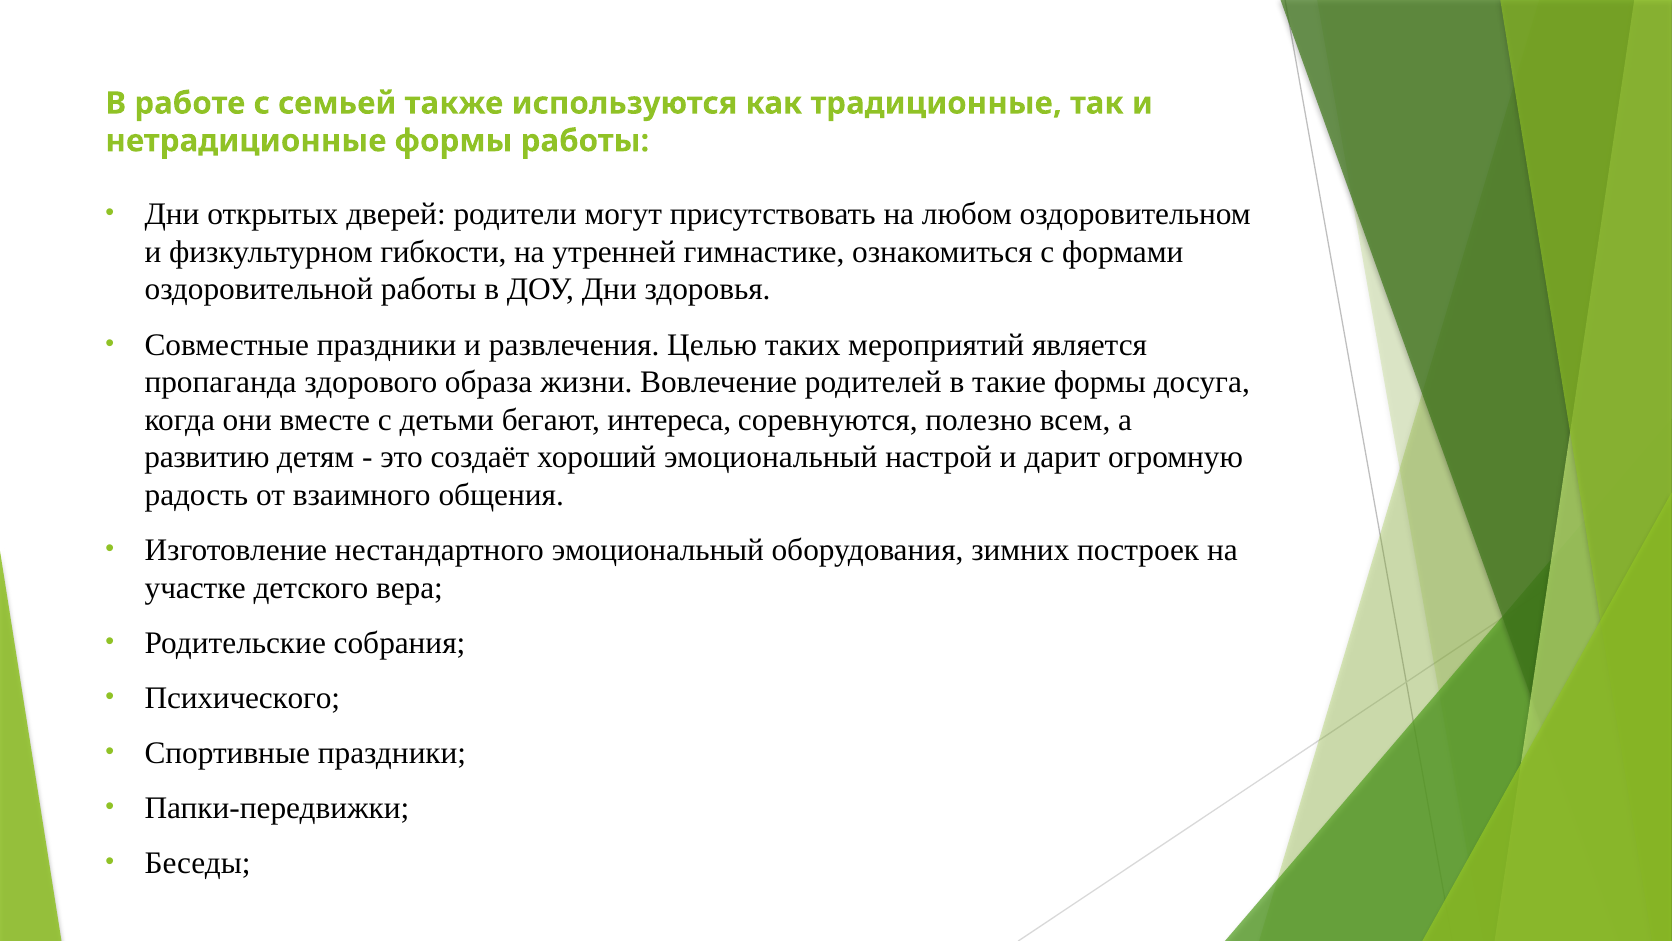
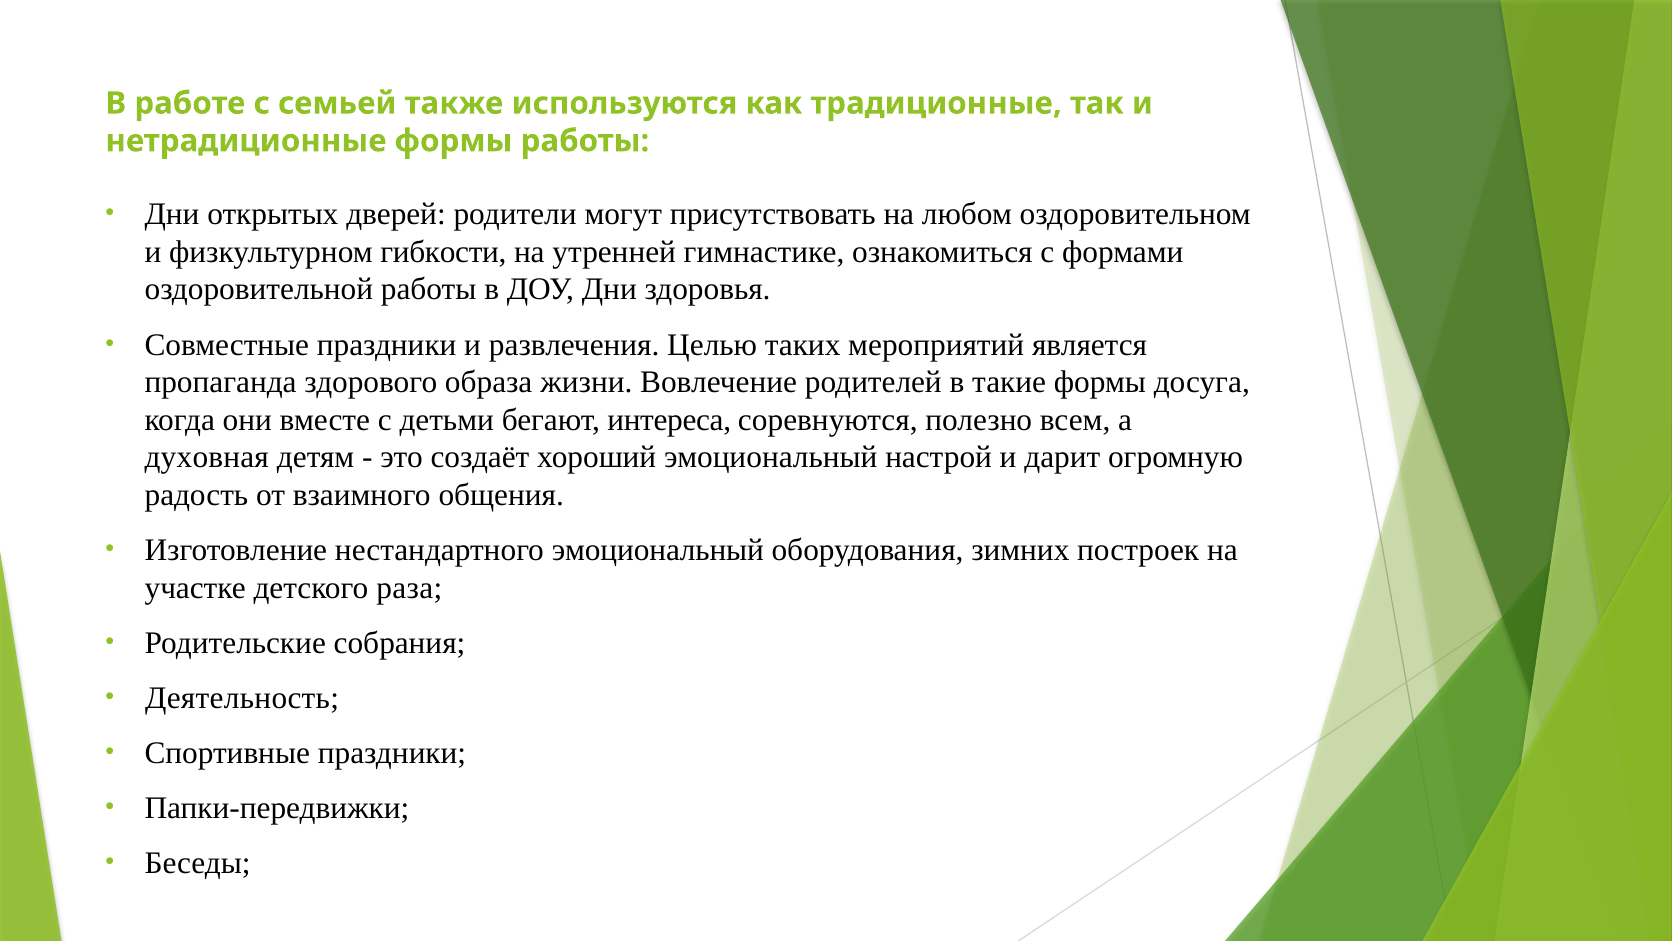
развитию: развитию -> духовная (207, 457)
вера: вера -> раза (409, 588)
Психического: Психического -> Деятельность (242, 698)
